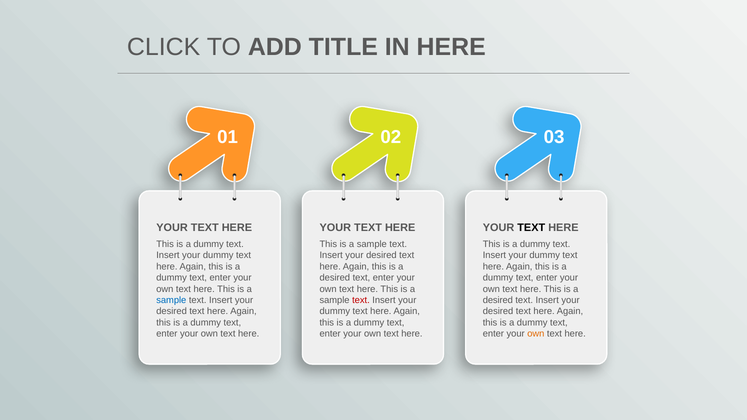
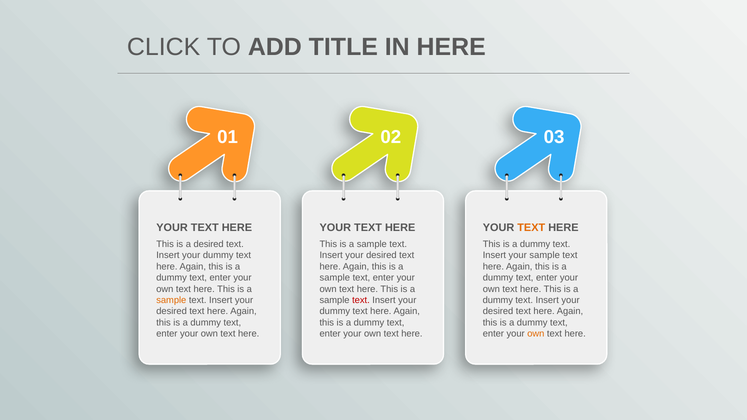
TEXT colour: black -> orange (531, 228)
dummy: dummy -> desired (209, 244)
dummy: dummy -> sample (545, 256)
desired: desired -> sample (335, 278)
sample colour: blue -> orange (171, 300)
desired: desired -> dummy (498, 300)
